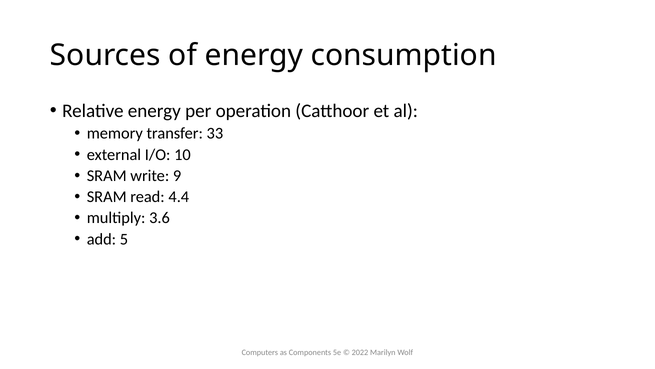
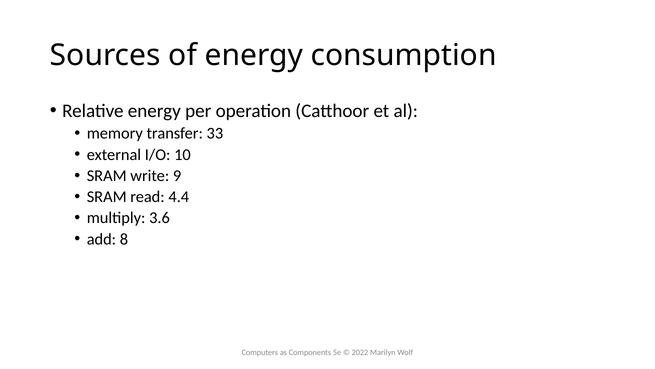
5: 5 -> 8 (124, 239)
